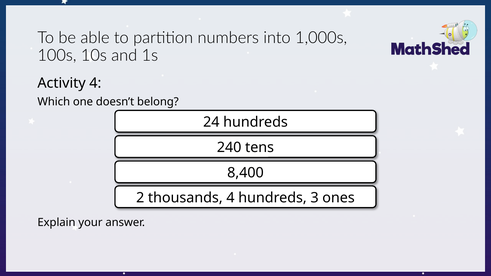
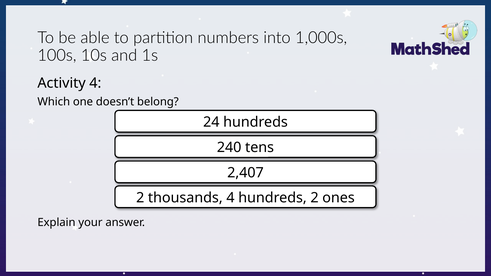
8,400: 8,400 -> 2,407 (245, 173)
hundreds 3: 3 -> 2 (315, 198)
